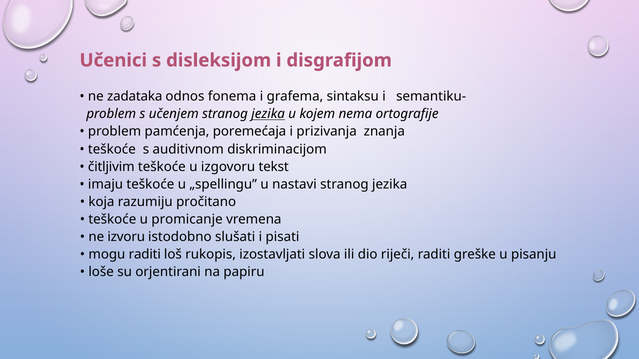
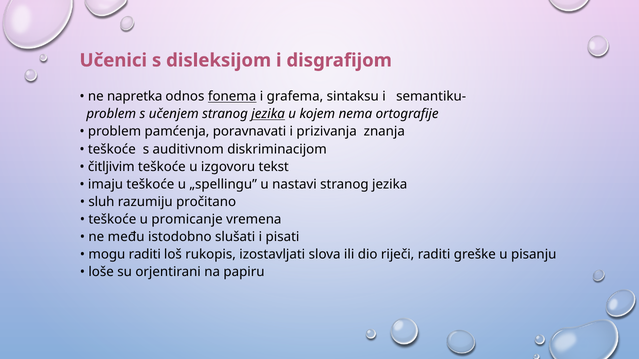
zadataka: zadataka -> napretka (135, 97)
fonema underline: none -> present (232, 97)
poremećaja: poremećaja -> poravnavati (250, 132)
koja: koja -> sluh (101, 202)
izvoru: izvoru -> među (126, 237)
